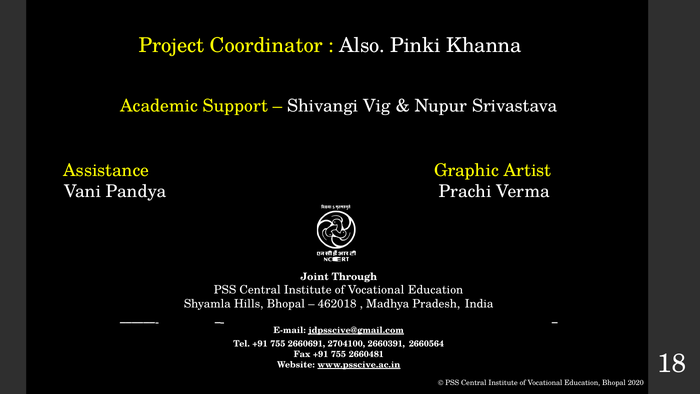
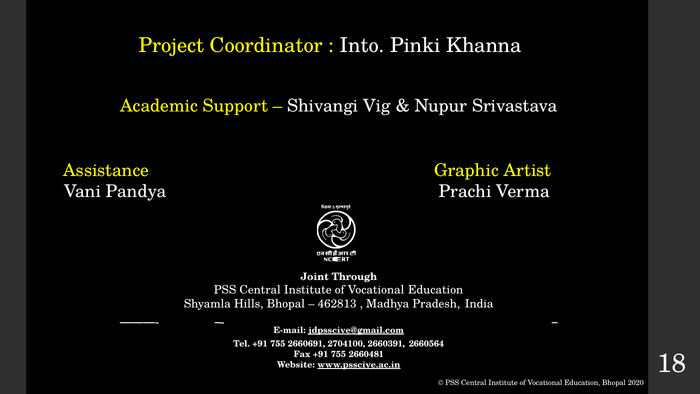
Also: Also -> Into (362, 45)
462018: 462018 -> 462813 (337, 304)
